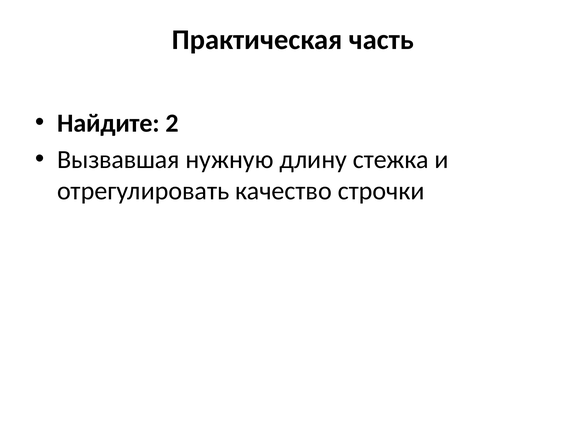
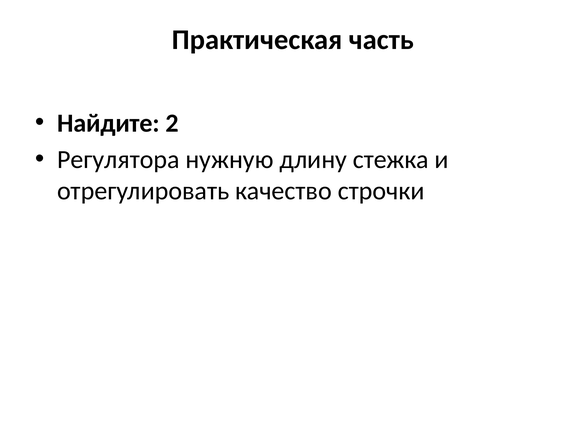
Вызвавшая: Вызвавшая -> Регулятора (118, 159)
